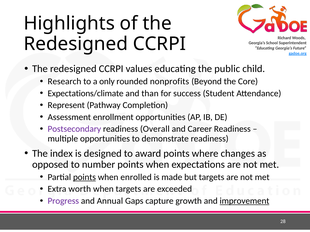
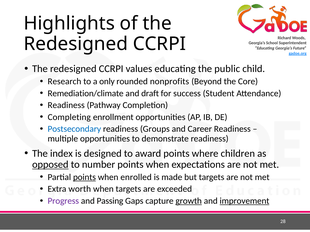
Expectations/climate: Expectations/climate -> Remediation/climate (86, 93)
than: than -> draft (150, 93)
Represent: Represent -> Readiness (66, 105)
Assessment: Assessment -> Completing (69, 117)
Postsecondary colour: purple -> blue (74, 129)
Overall: Overall -> Groups (155, 129)
changes: changes -> children (238, 154)
opposed underline: none -> present (50, 165)
Annual: Annual -> Passing (110, 201)
growth underline: none -> present (189, 201)
